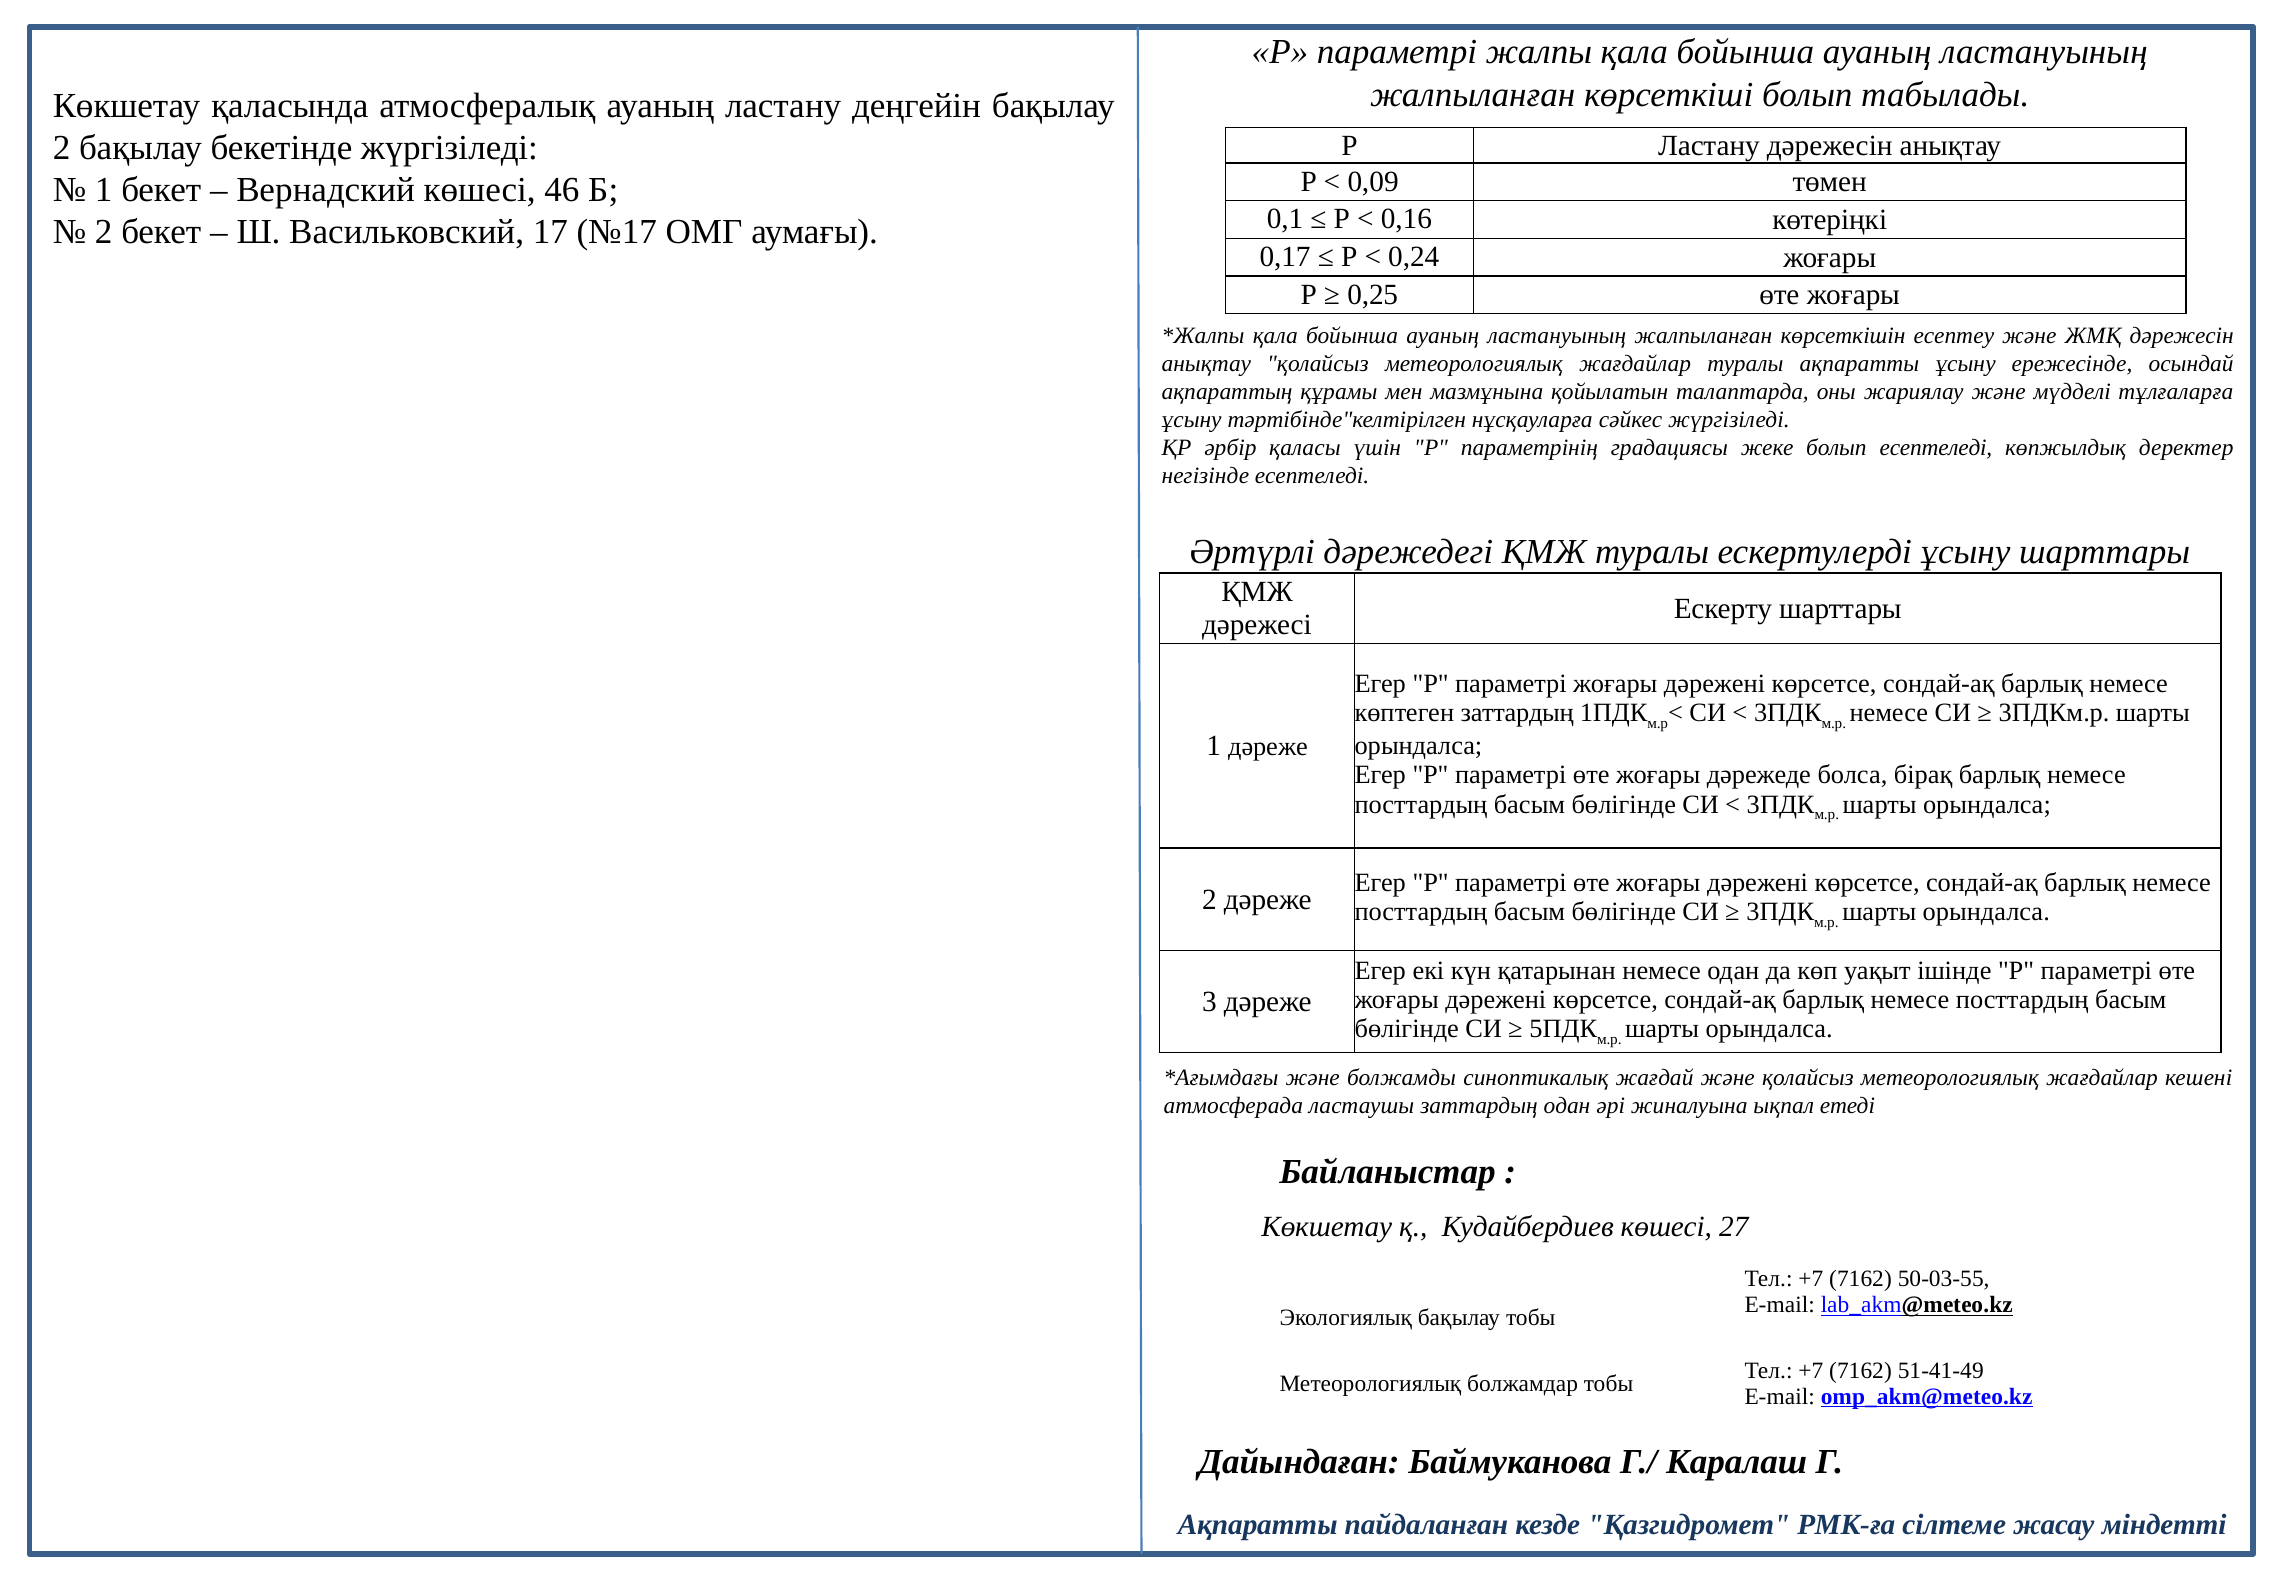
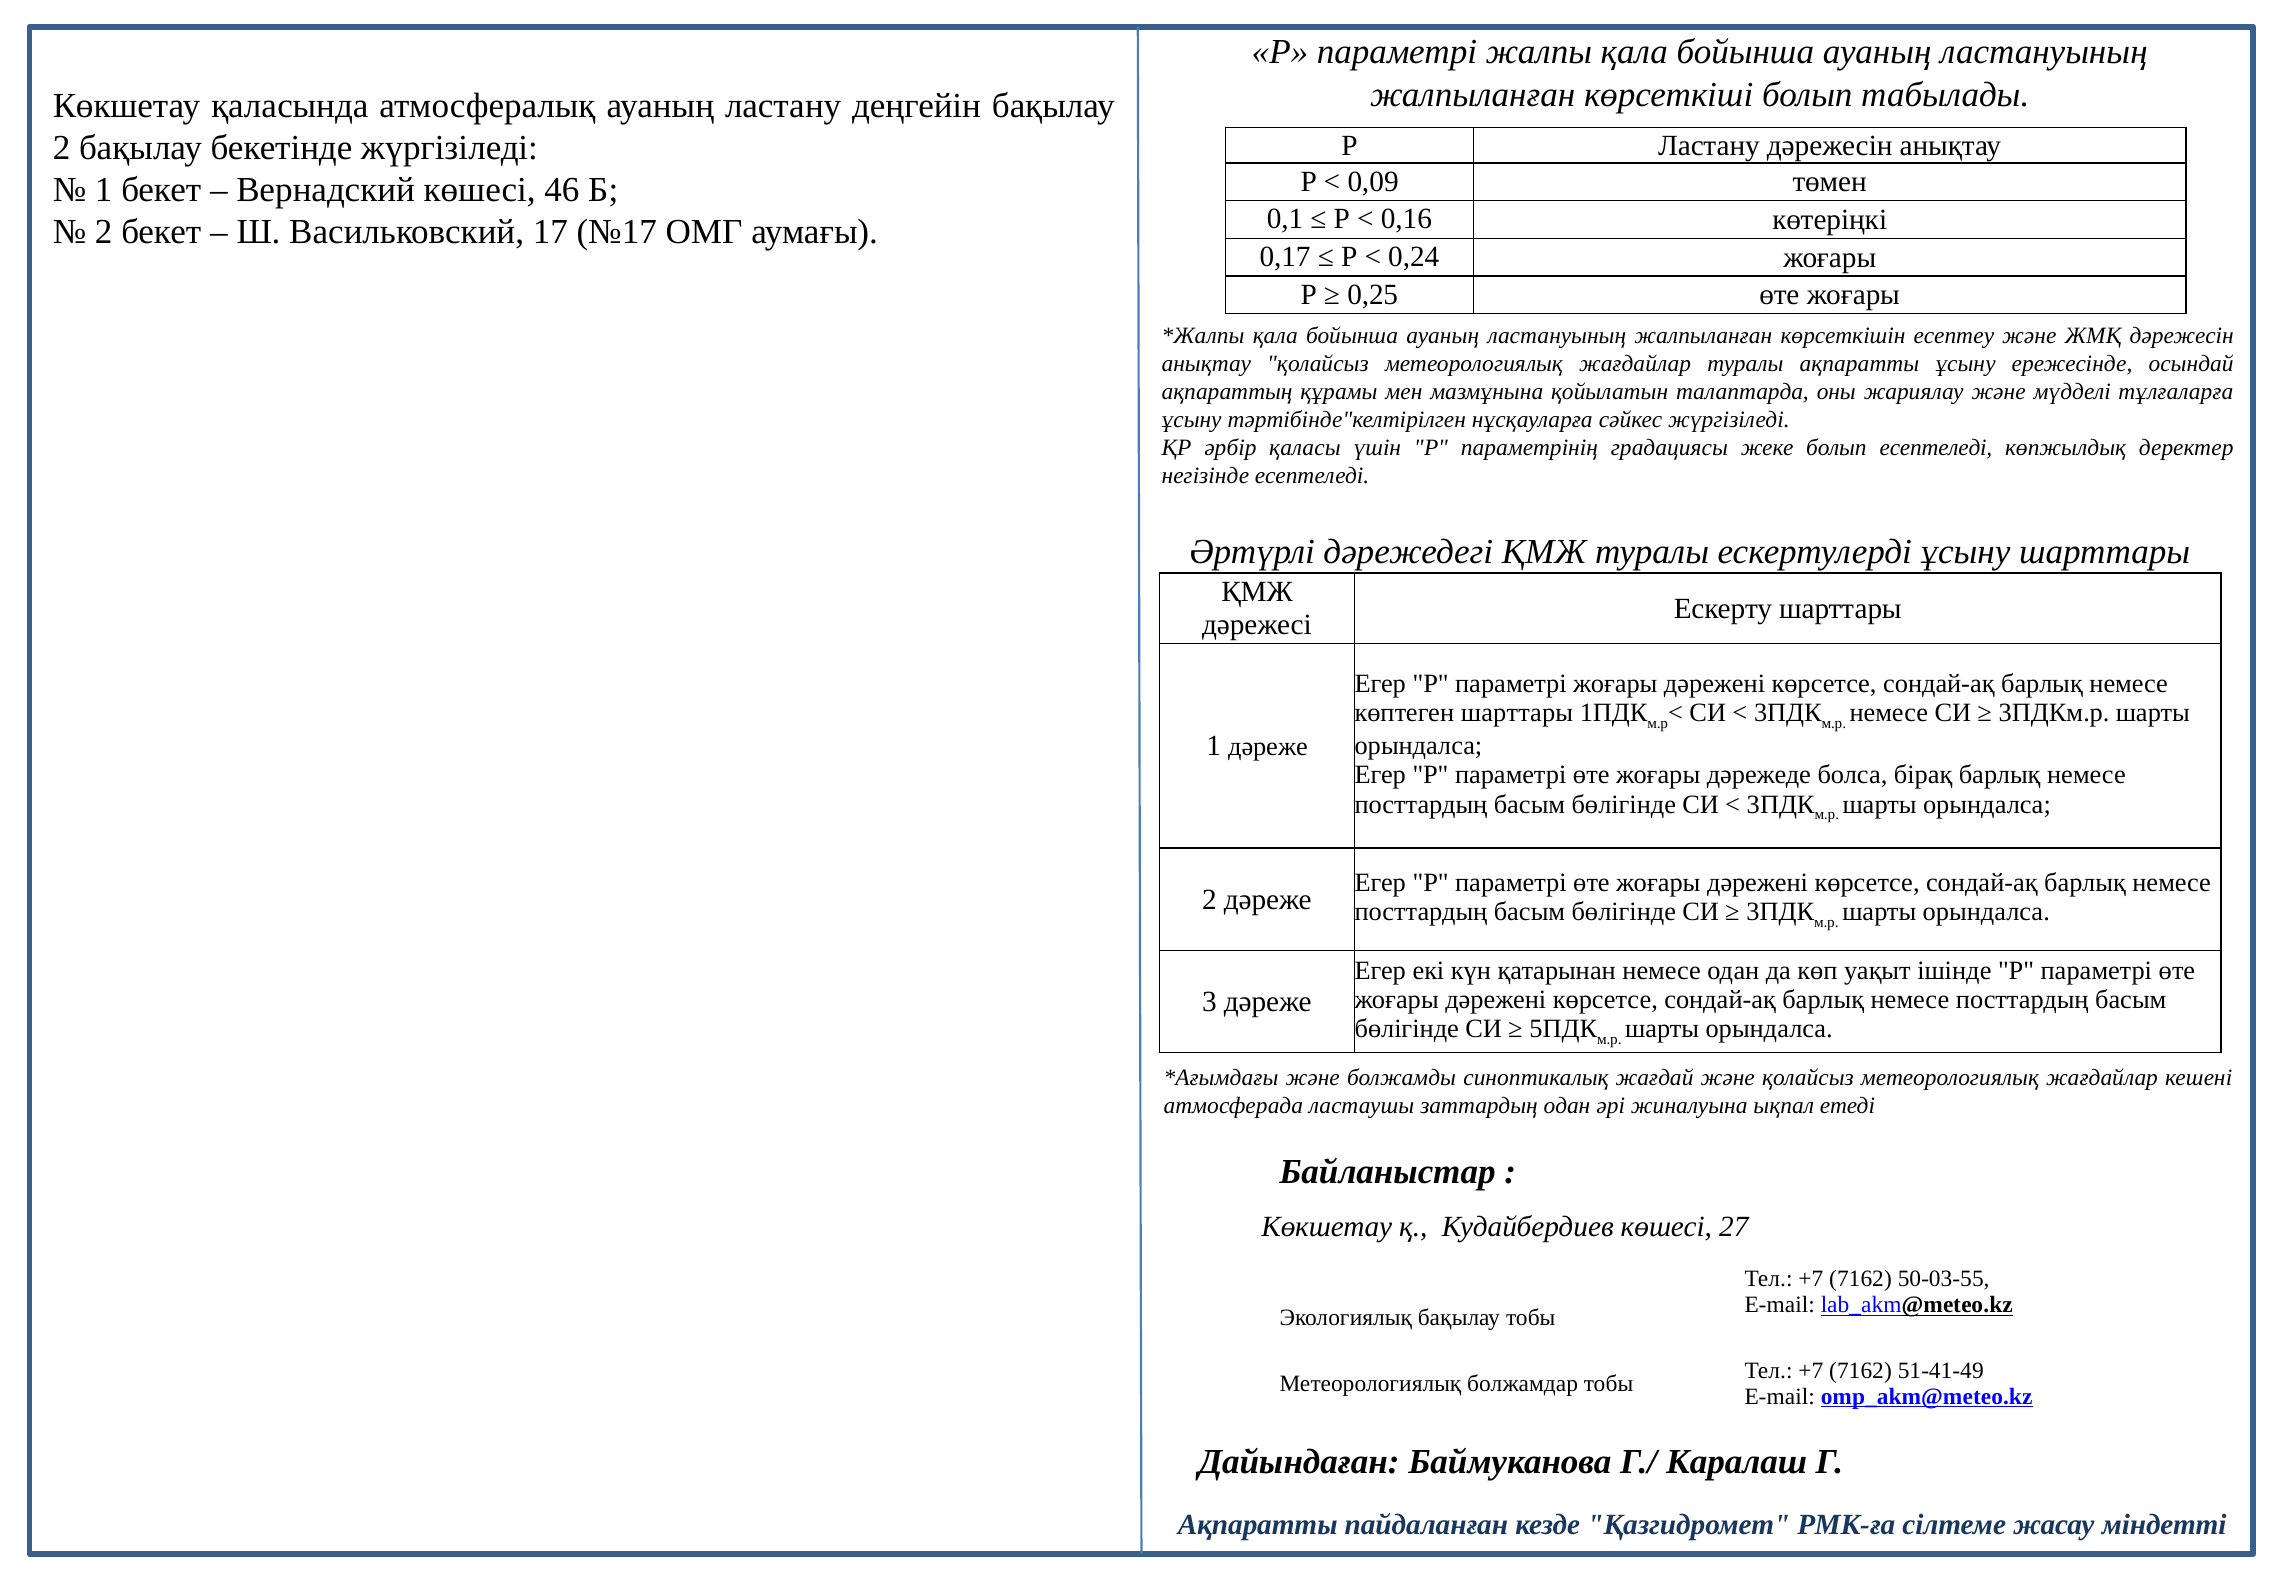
көптеген заттардың: заттардың -> шарттары (1517, 712)
